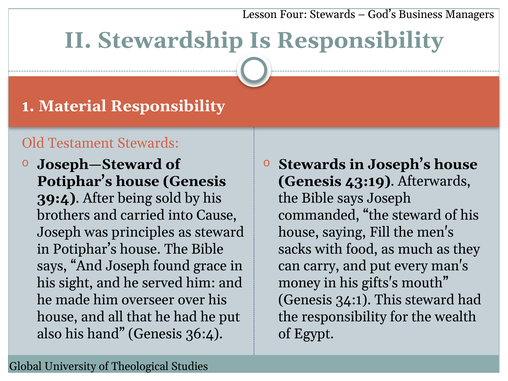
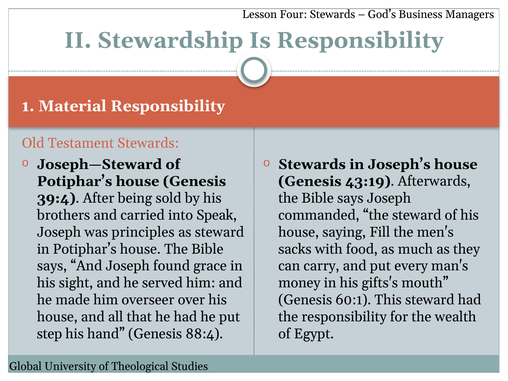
Cause: Cause -> Speak (217, 215)
34:1: 34:1 -> 60:1 (353, 300)
also: also -> step (50, 334)
36:4: 36:4 -> 88:4 (204, 334)
